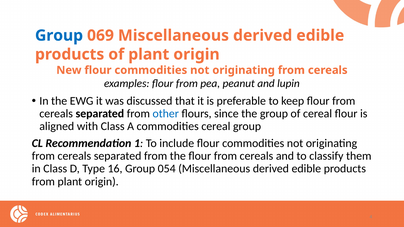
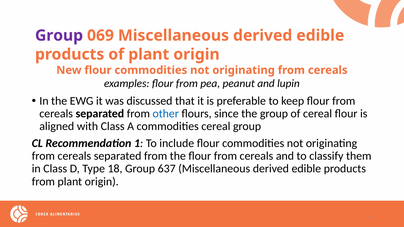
Group colour: blue -> purple (59, 36)
16: 16 -> 18 (115, 169)
054: 054 -> 637 (167, 169)
